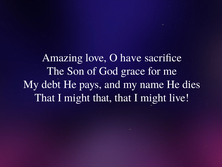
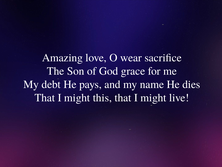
have: have -> wear (131, 58)
might that: that -> this (102, 98)
